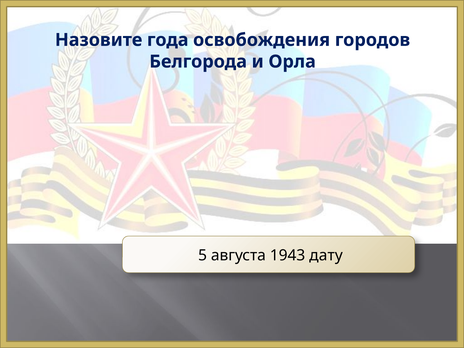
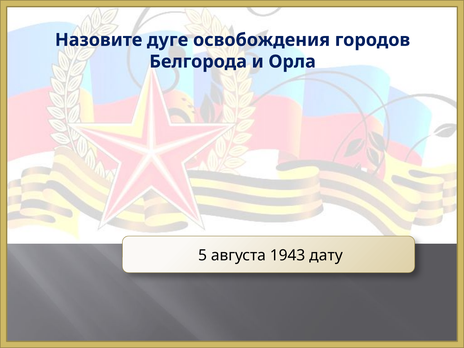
года: года -> дуге (168, 40)
